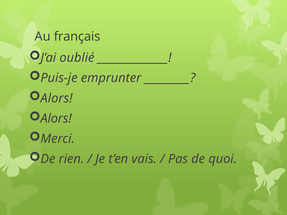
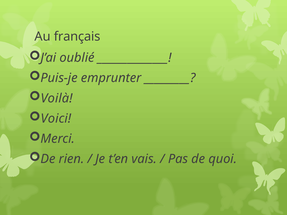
Alors: Alors -> Voilà (57, 98)
Alors: Alors -> Voici (56, 119)
